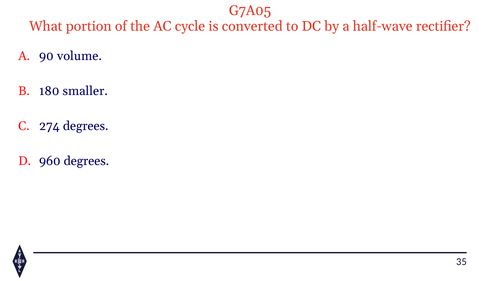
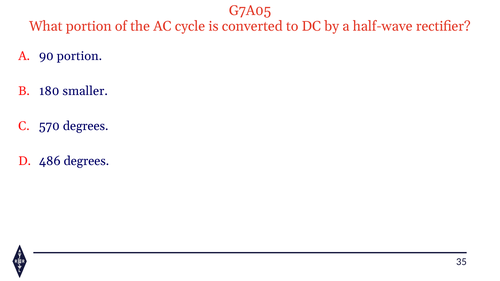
90 volume: volume -> portion (79, 56)
274: 274 -> 570 (49, 126)
960: 960 -> 486 (50, 161)
